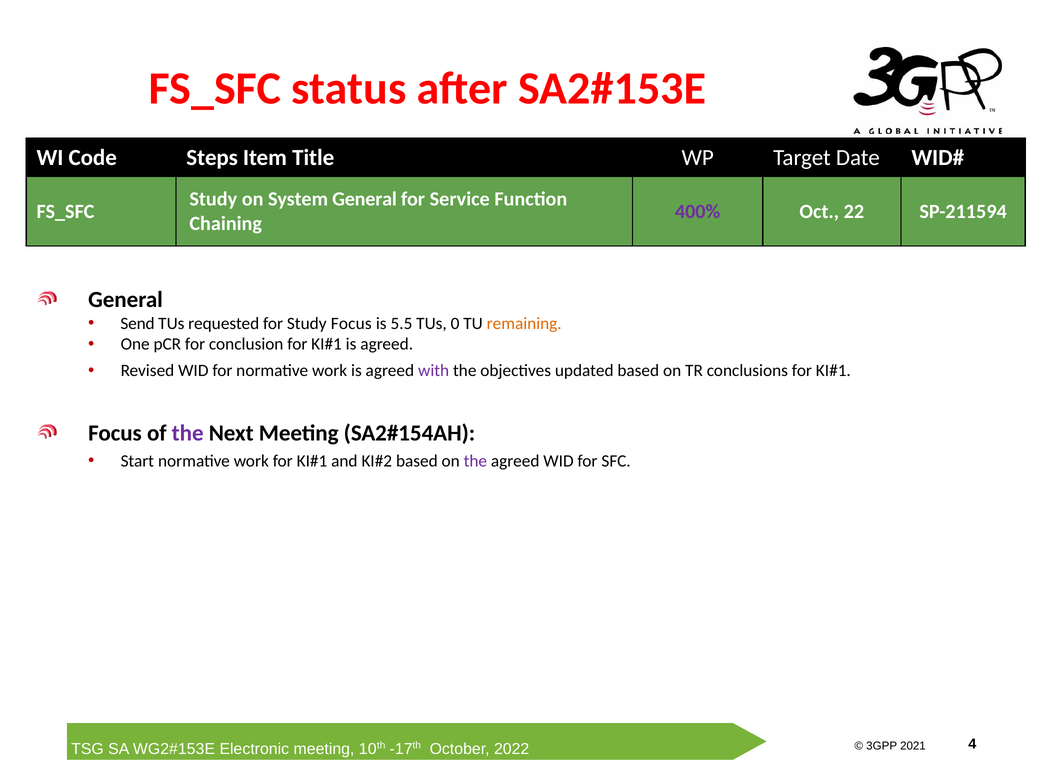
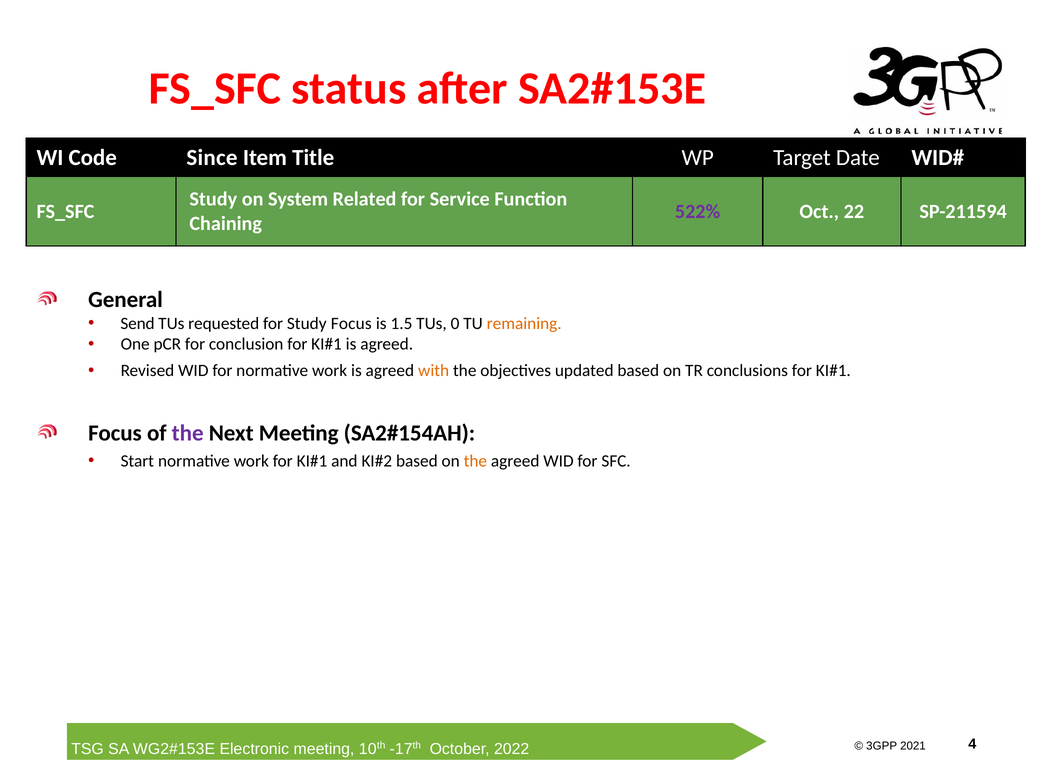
Steps: Steps -> Since (212, 157)
System General: General -> Related (364, 199)
400%: 400% -> 522% (698, 212)
5.5: 5.5 -> 1.5 (401, 323)
with colour: purple -> orange (434, 371)
the colour: purple -> orange (475, 461)
